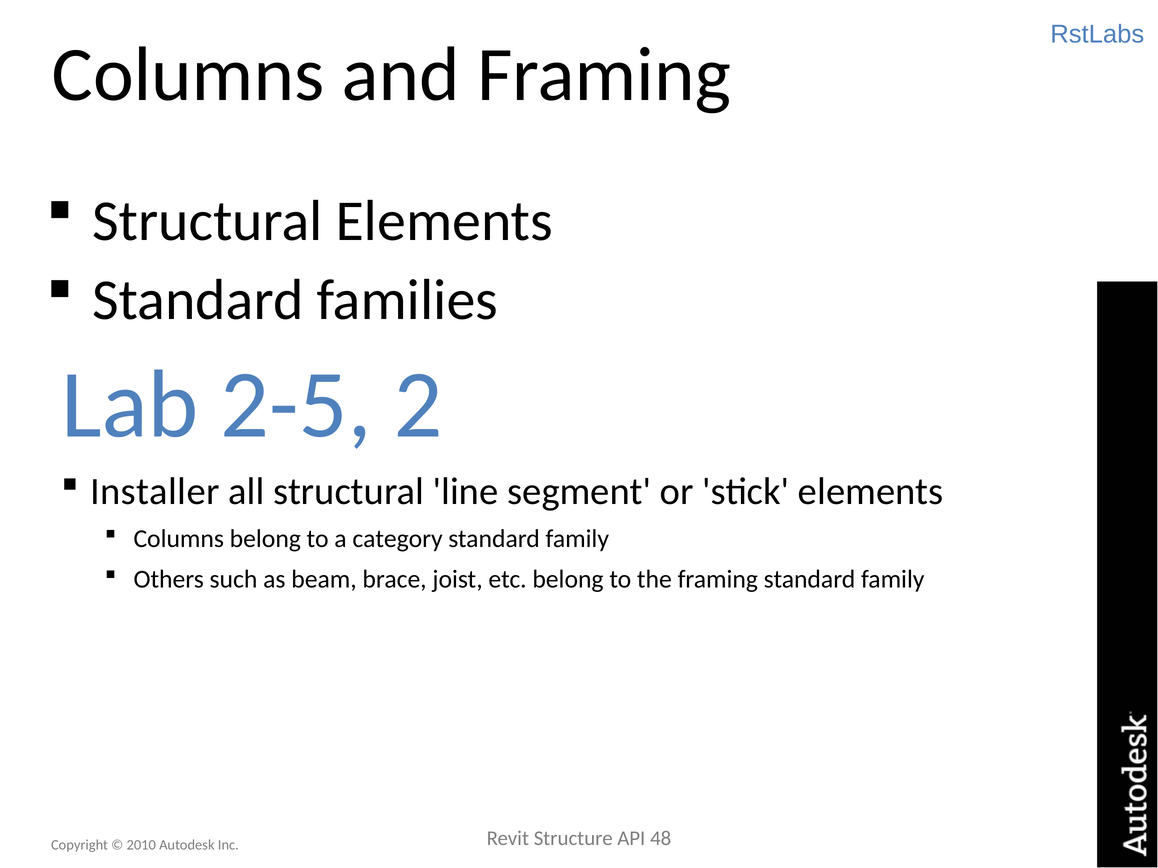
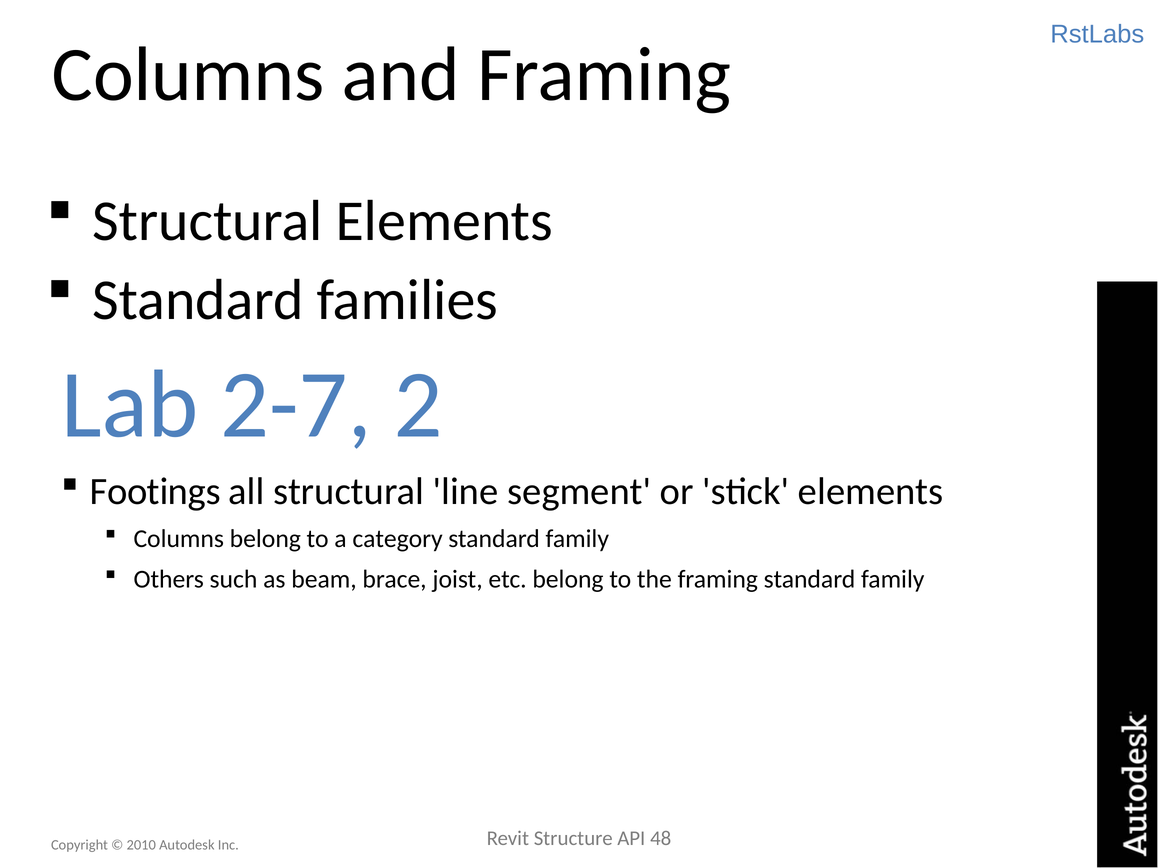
2-5: 2-5 -> 2-7 (296, 405)
Installer: Installer -> Footings (155, 492)
